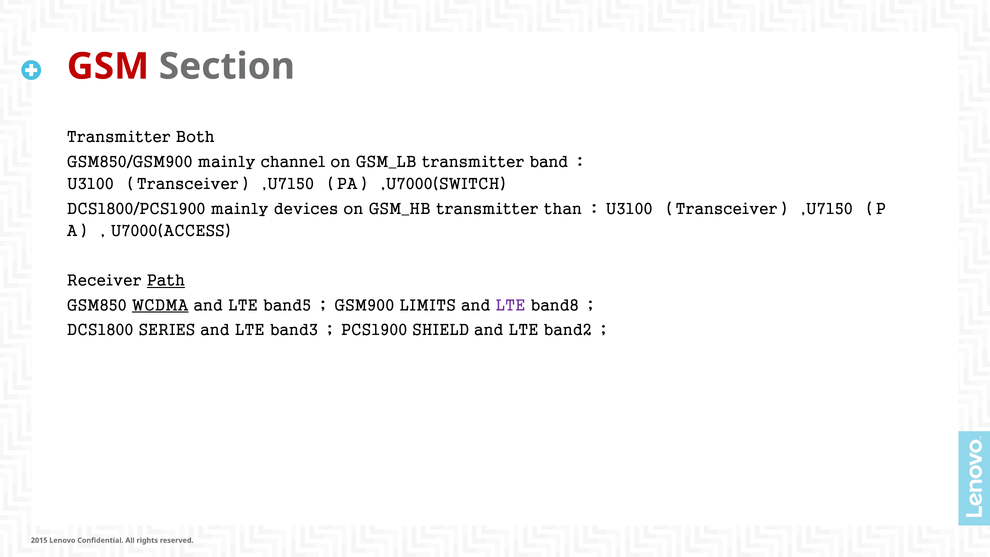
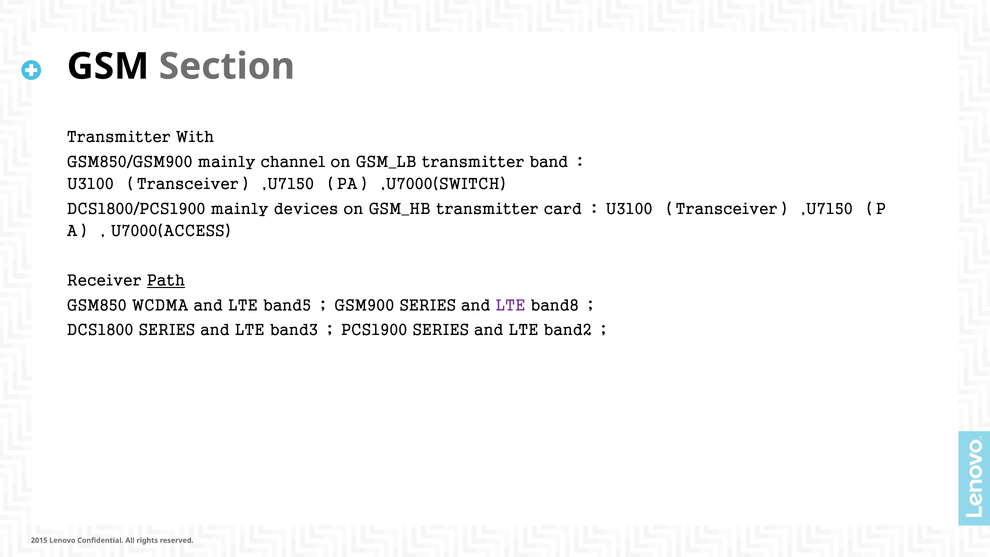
GSM colour: red -> black (108, 66)
Both: Both -> With (195, 137)
than: than -> card (563, 209)
WCDMA underline: present -> none (160, 305)
LIMITS: LIMITS -> SERIES (428, 305)
SHIELD: SHIELD -> SERIES (441, 330)
